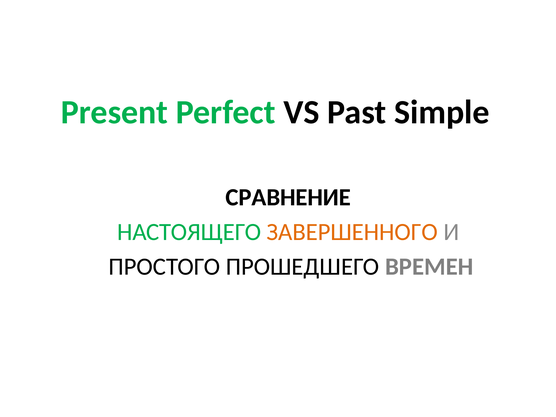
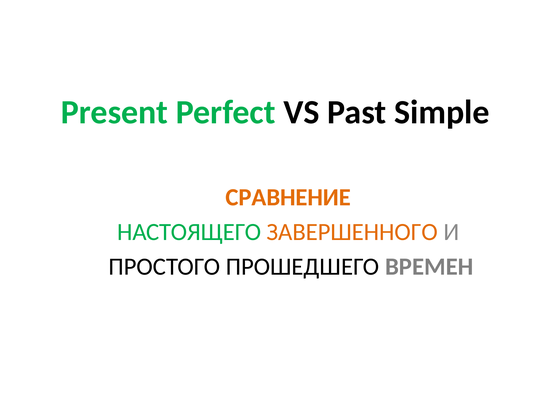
СРАВНЕНИЕ colour: black -> orange (288, 197)
